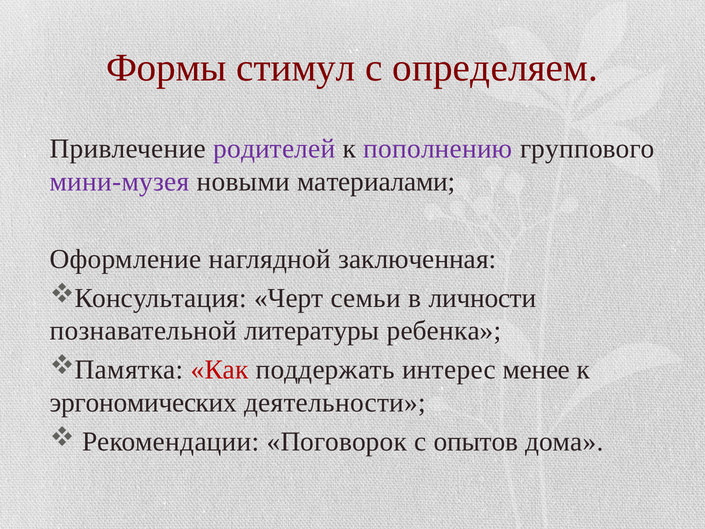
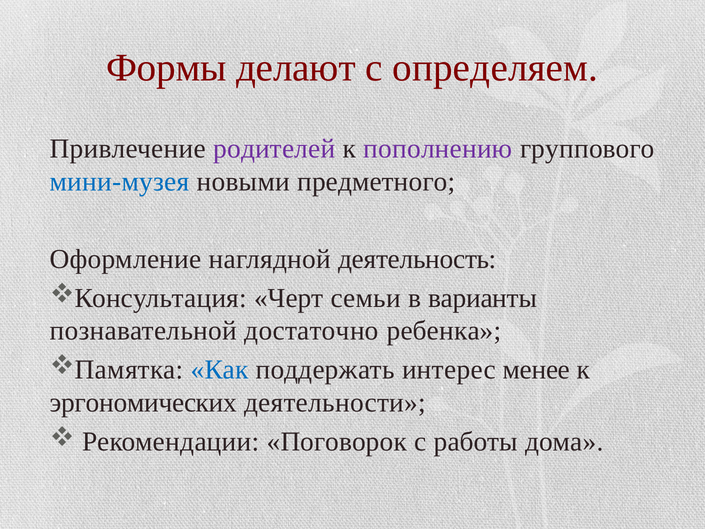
стимул: стимул -> делают (296, 68)
мини-музея colour: purple -> blue (120, 181)
материалами: материалами -> предметного (376, 181)
заключенная: заключенная -> деятельность (417, 259)
личности: личности -> варианты (483, 298)
литературы: литературы -> достаточно (312, 331)
Как colour: red -> blue (220, 370)
опытов: опытов -> работы (476, 441)
